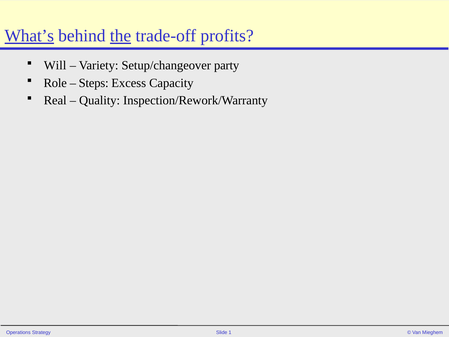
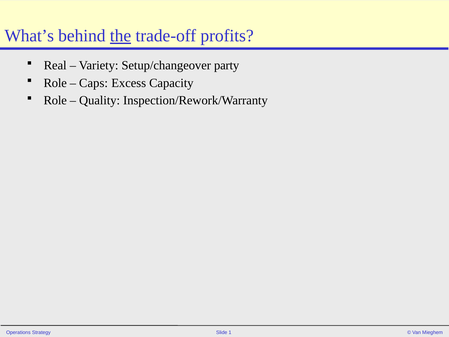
What’s underline: present -> none (29, 36)
Will: Will -> Real (55, 65)
Steps: Steps -> Caps (94, 83)
Real: Real -> Role (55, 100)
